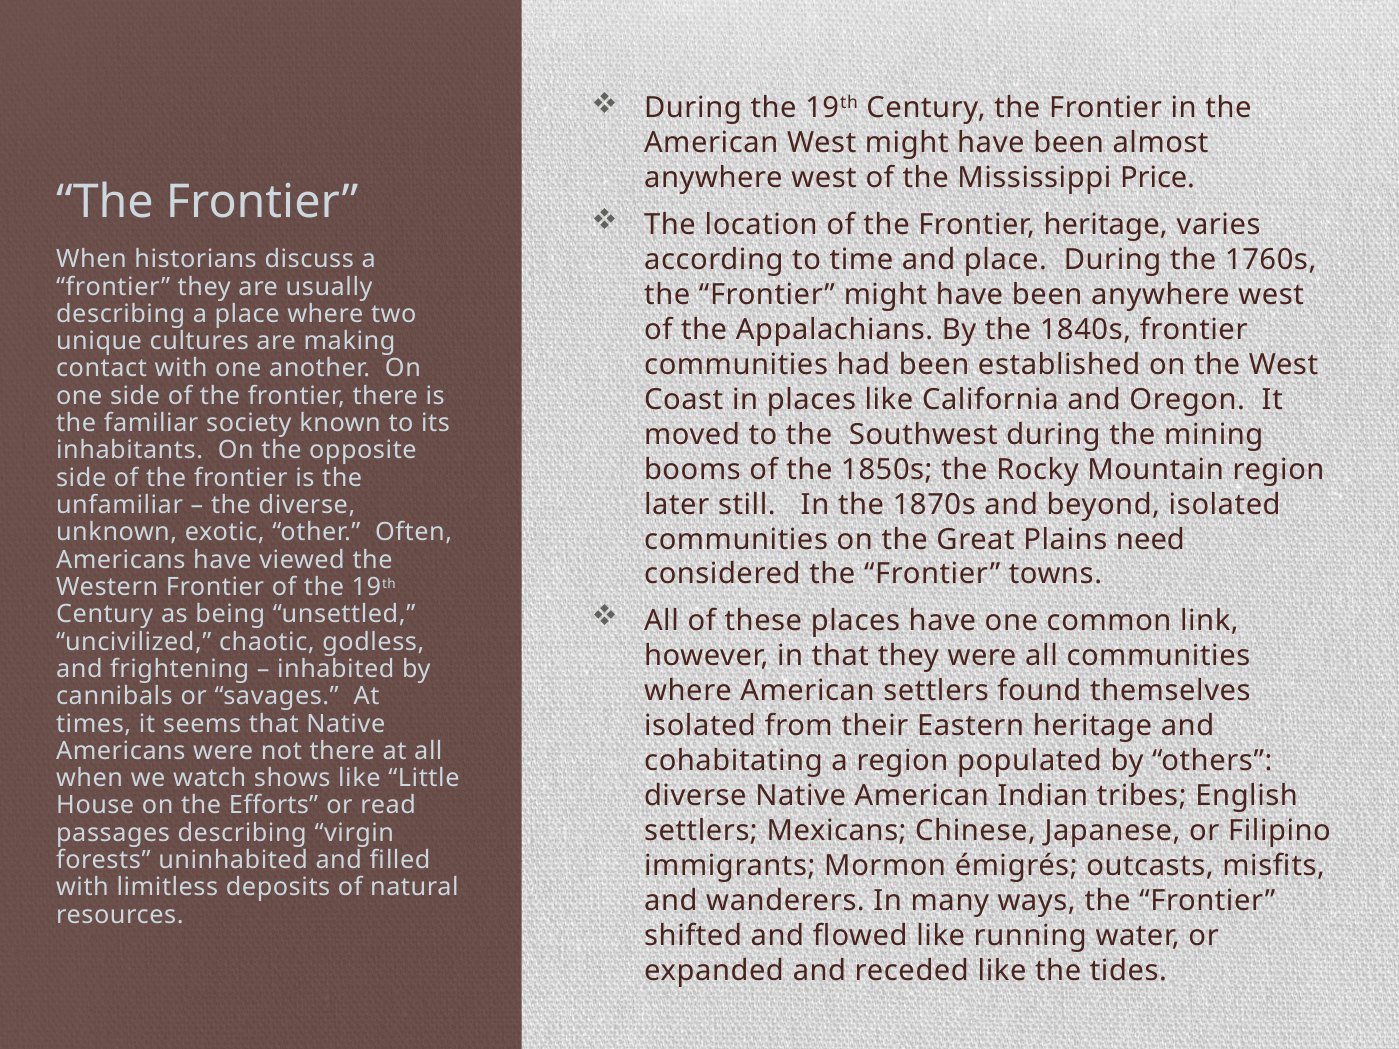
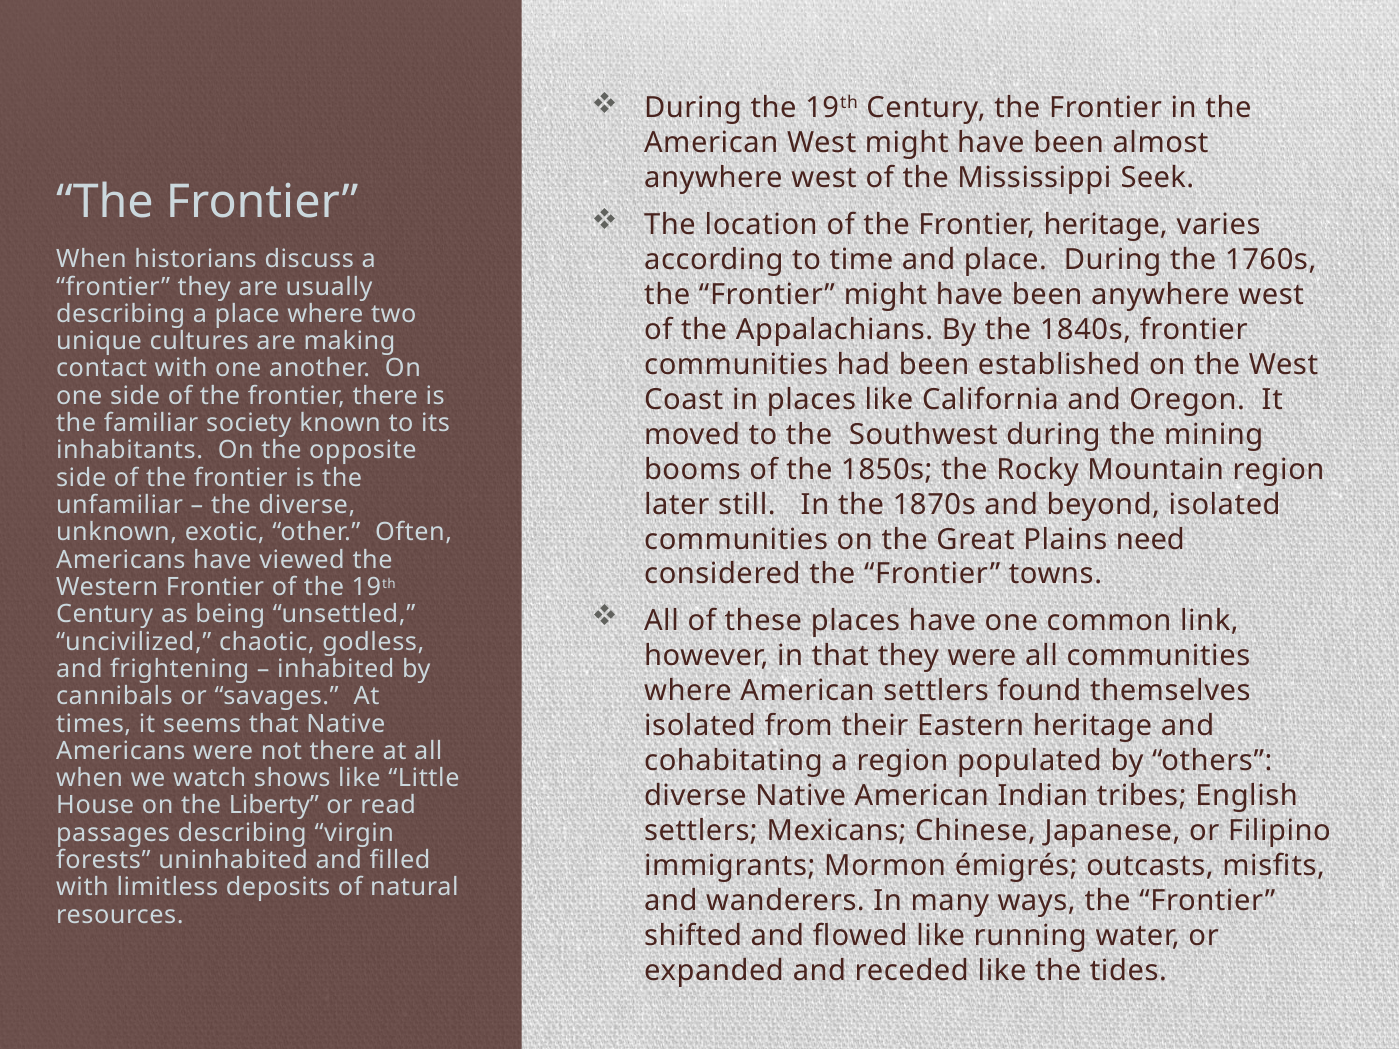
Price: Price -> Seek (1157, 178)
Efforts: Efforts -> Liberty (274, 806)
